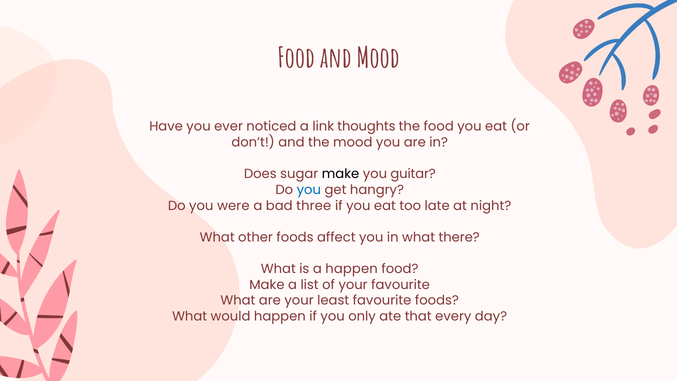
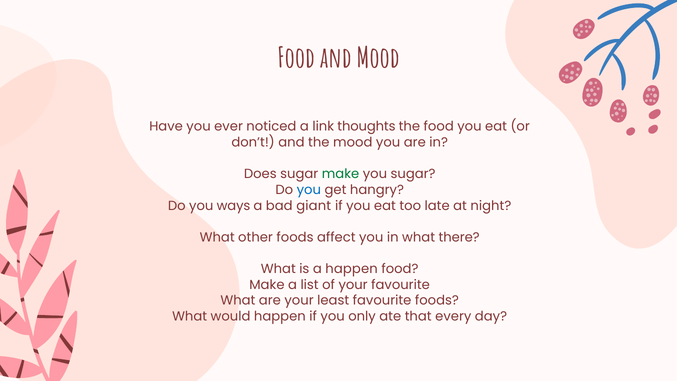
make colour: black -> green (341, 174)
you guitar: guitar -> sugar (413, 174)
were: were -> ways (233, 206)
three: three -> giant (314, 206)
